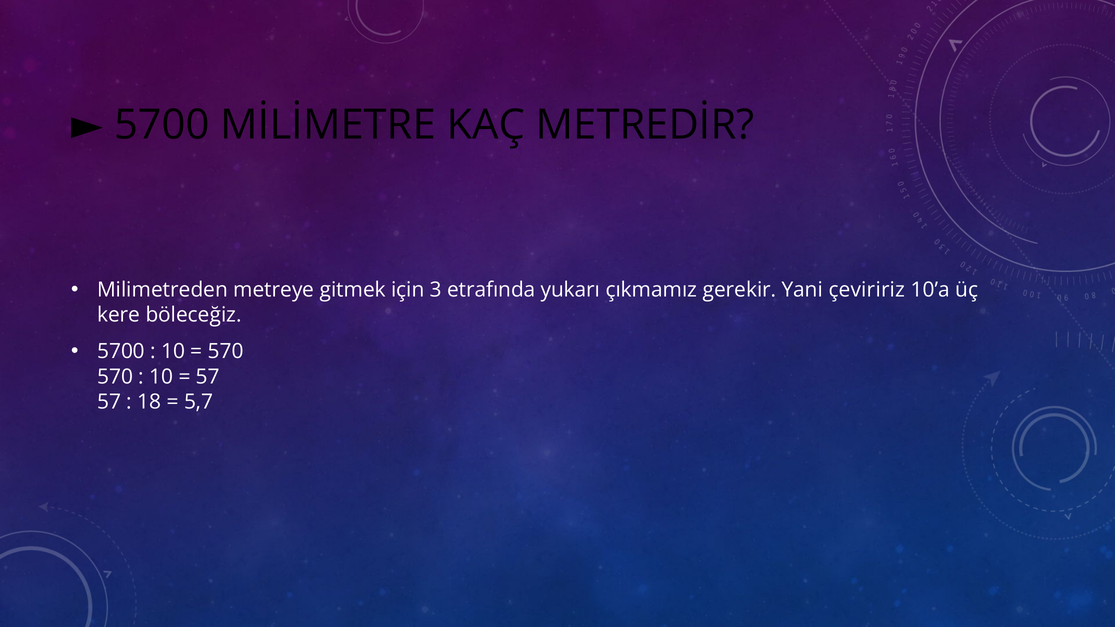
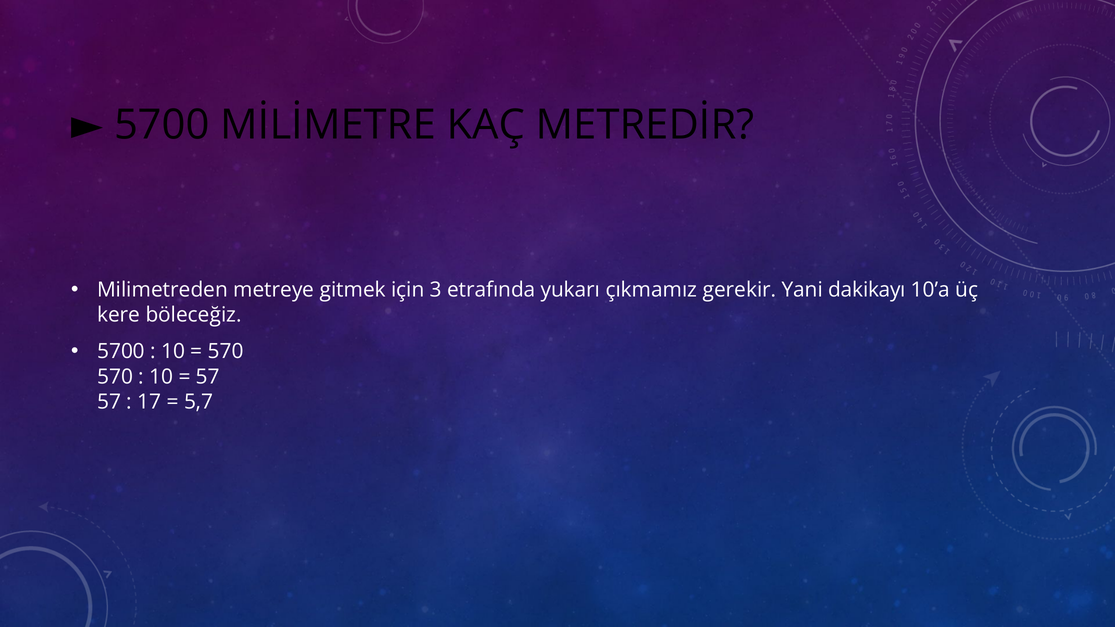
çeviririz: çeviririz -> dakikayı (867, 290)
18: 18 -> 17 (149, 402)
